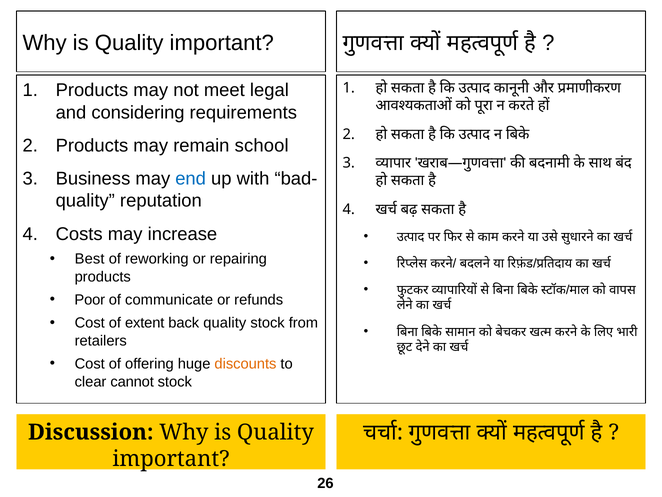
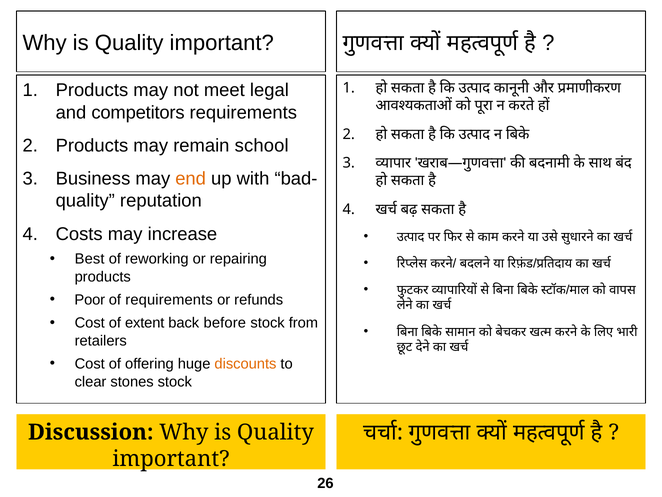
considering: considering -> competitors (138, 112)
end colour: blue -> orange (191, 179)
of communicate: communicate -> requirements (169, 300)
back quality: quality -> before (225, 323)
cannot: cannot -> stones (132, 381)
